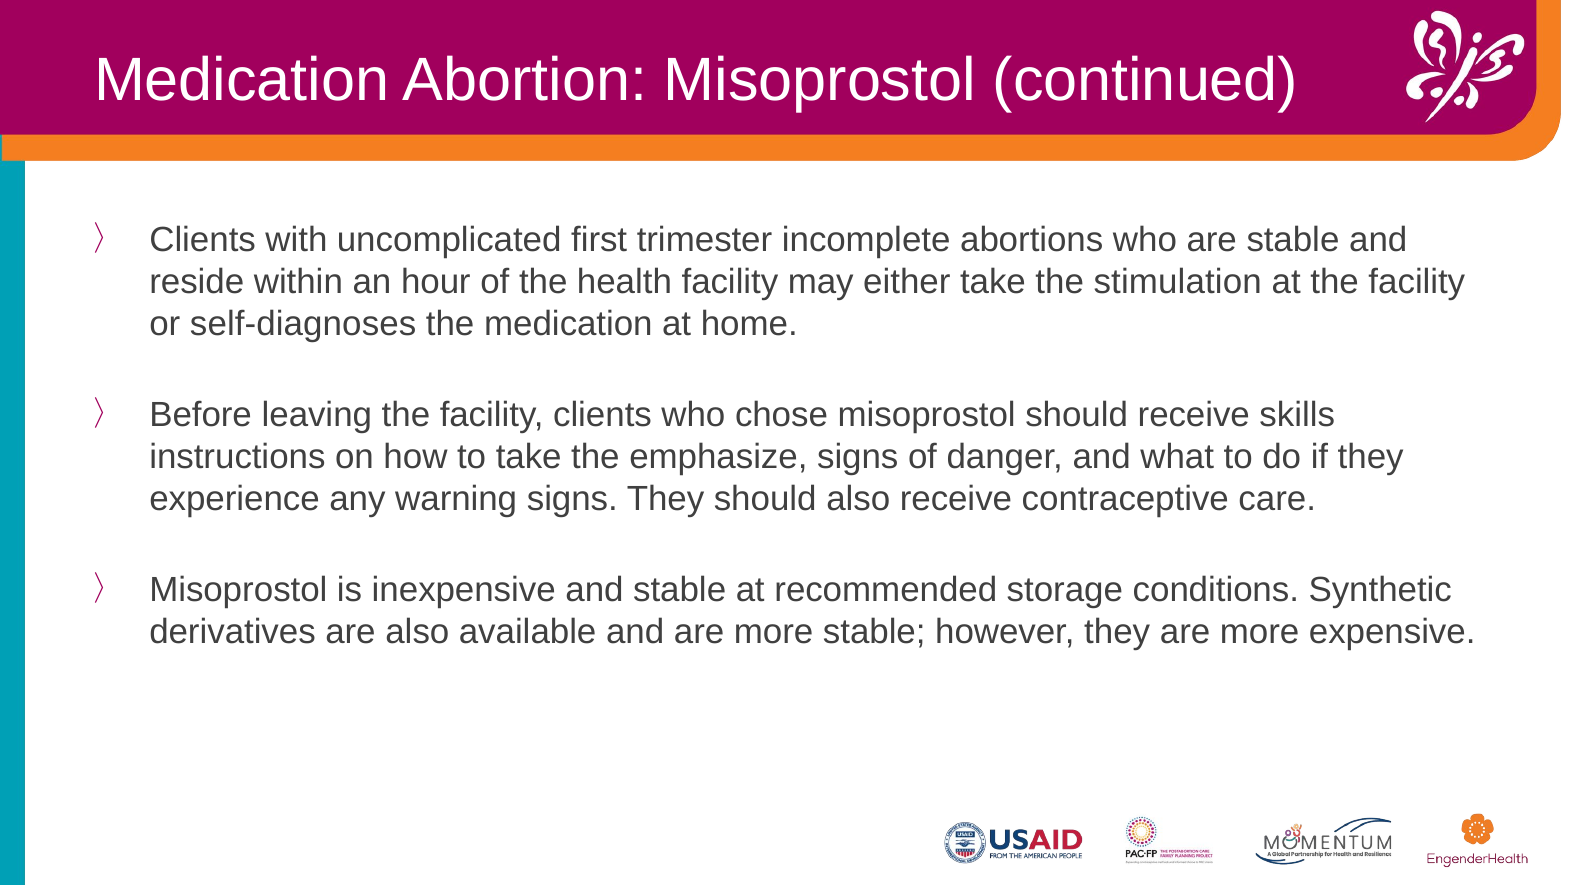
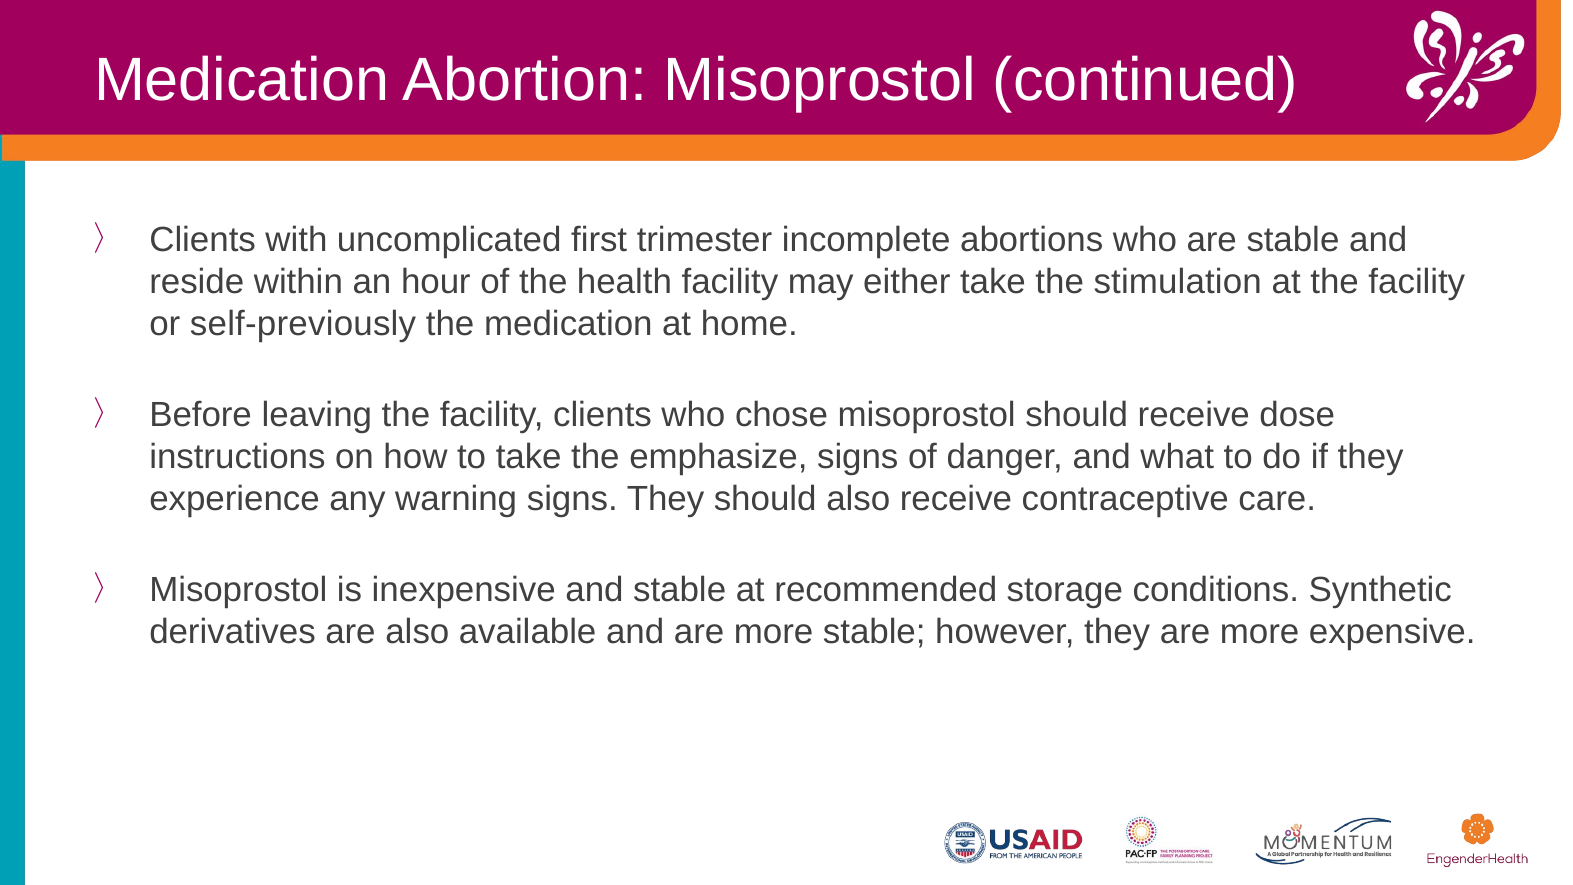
self-diagnoses: self-diagnoses -> self-previously (303, 324)
skills: skills -> dose (1297, 415)
